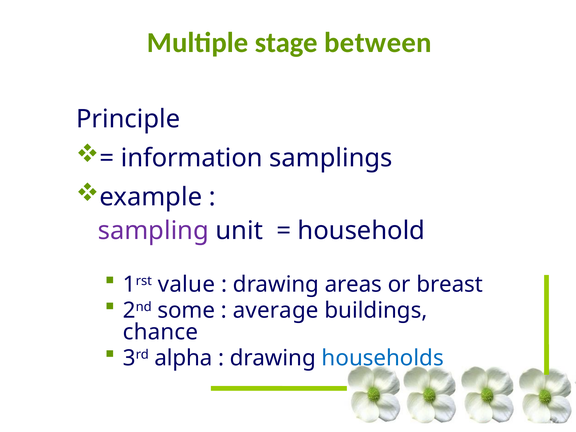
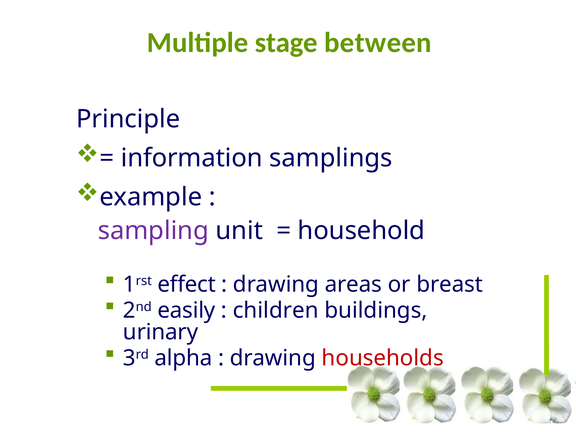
value: value -> effect (187, 285)
some: some -> easily (186, 311)
average: average -> children (276, 311)
chance: chance -> urinary (161, 332)
households colour: blue -> red (383, 358)
